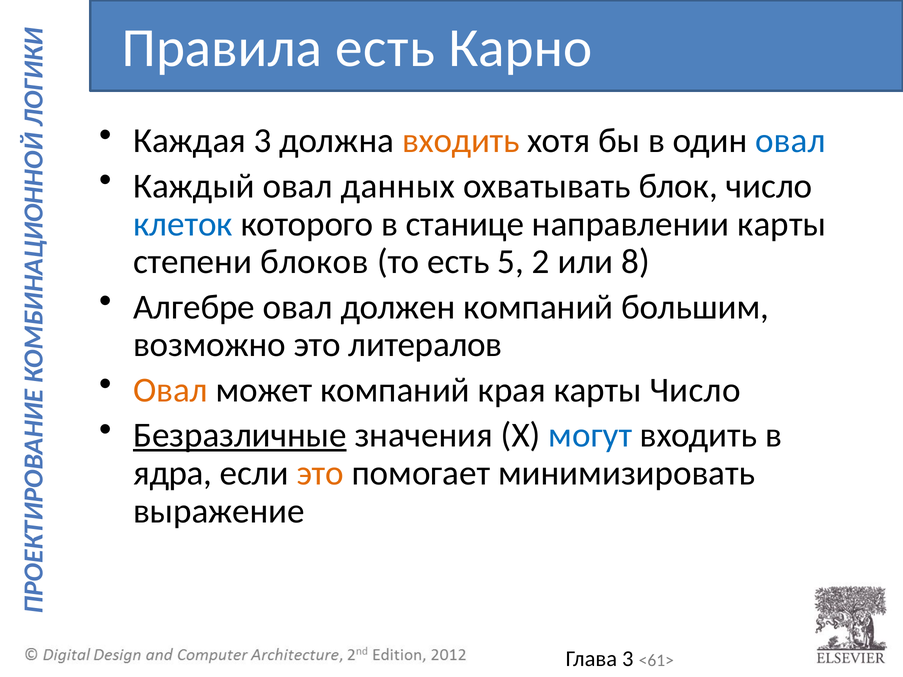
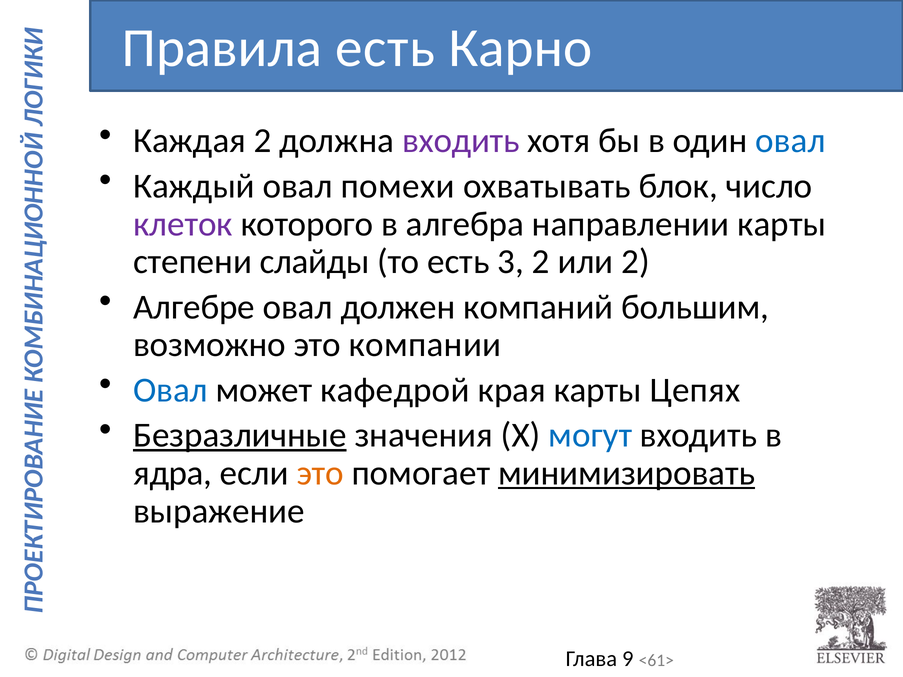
Каждая 3: 3 -> 2 (263, 141)
входить colour: orange -> purple (461, 141)
данных: данных -> помехи (398, 186)
клеток colour: blue -> purple (183, 224)
станице: станице -> алгебра (465, 224)
блоков: блоков -> слайды (315, 262)
5: 5 -> 3 (511, 262)
или 8: 8 -> 2 (635, 262)
литералов: литералов -> компании (425, 345)
Овал colour: orange -> blue (171, 390)
может компаний: компаний -> кафедрой (395, 390)
карты Число: Число -> Цепях (695, 390)
минимизировать underline: none -> present (627, 473)
3: 3 -> 9 (628, 659)
